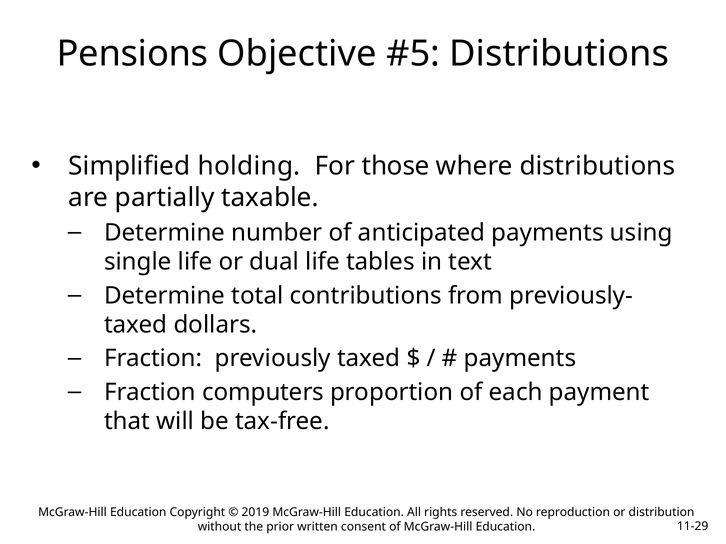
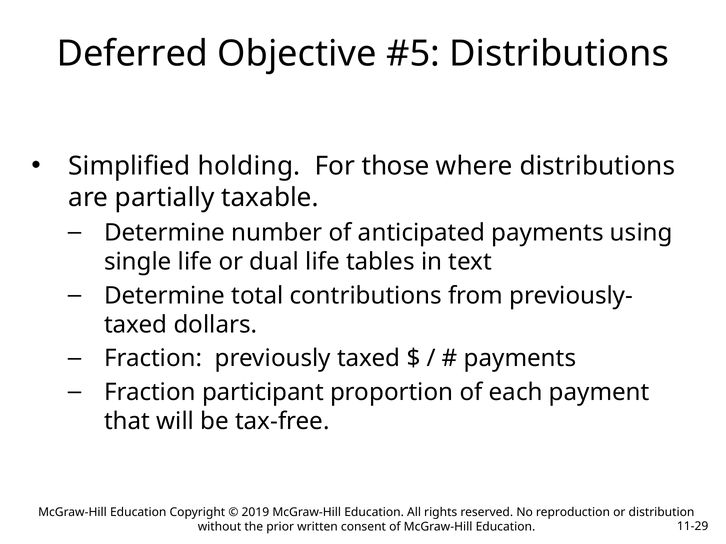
Pensions: Pensions -> Deferred (132, 54)
computers: computers -> participant (263, 393)
